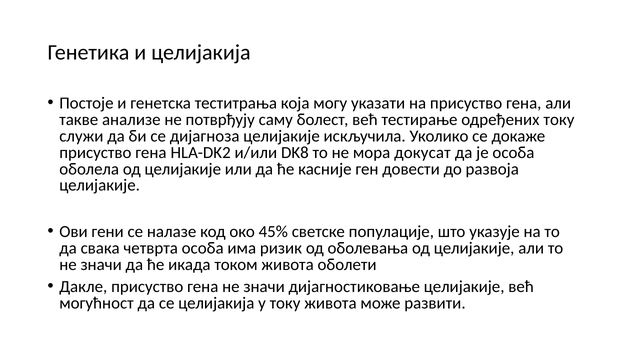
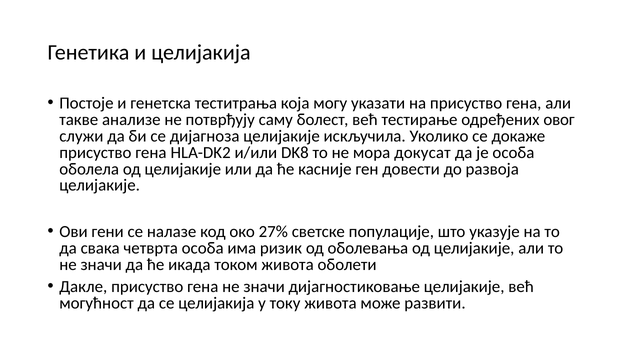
одређених току: току -> овог (559, 120)
45%: 45% -> 27% (273, 232)
